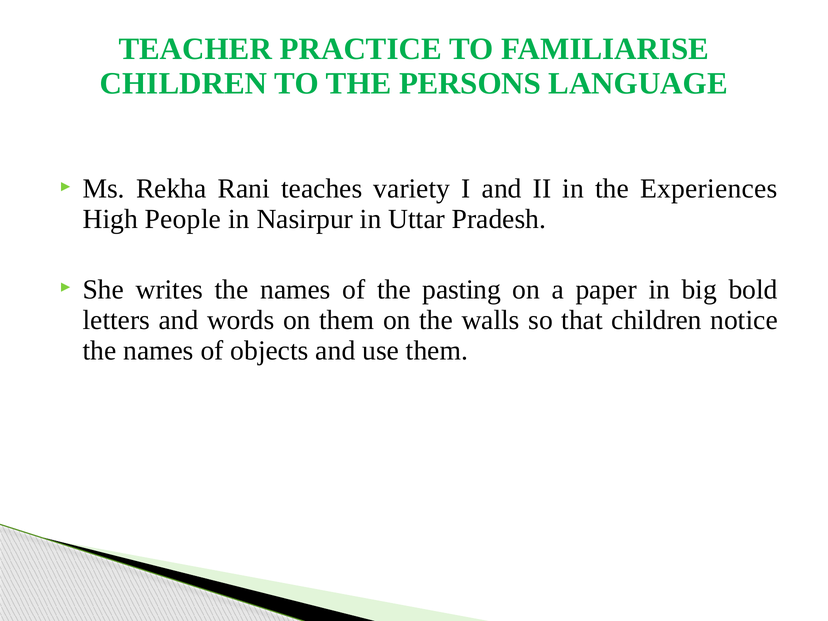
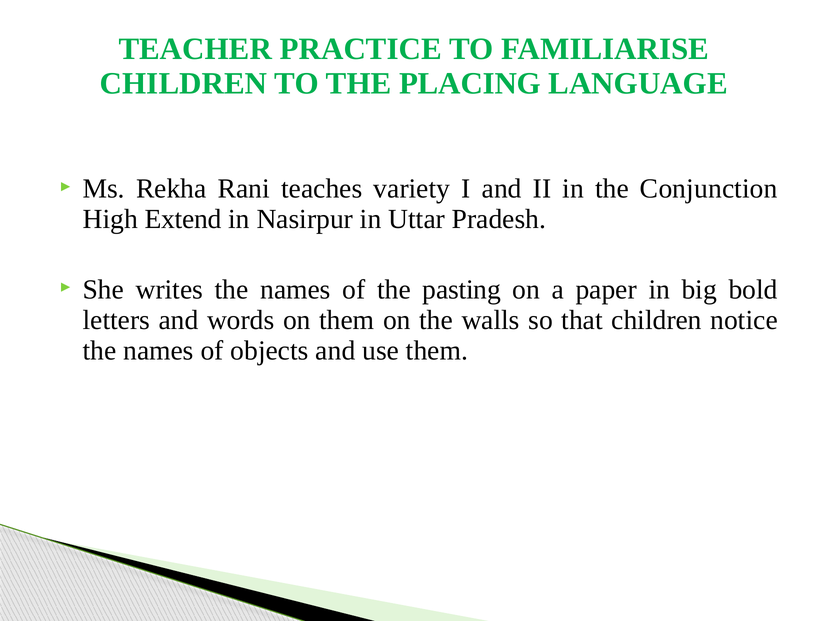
PERSONS: PERSONS -> PLACING (470, 84)
Experiences: Experiences -> Conjunction (709, 189)
People: People -> Extend (183, 219)
